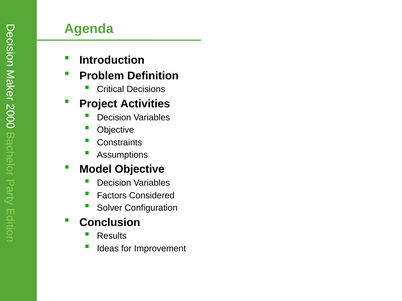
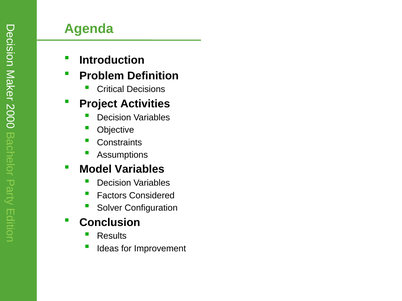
Model Objective: Objective -> Variables (140, 170)
